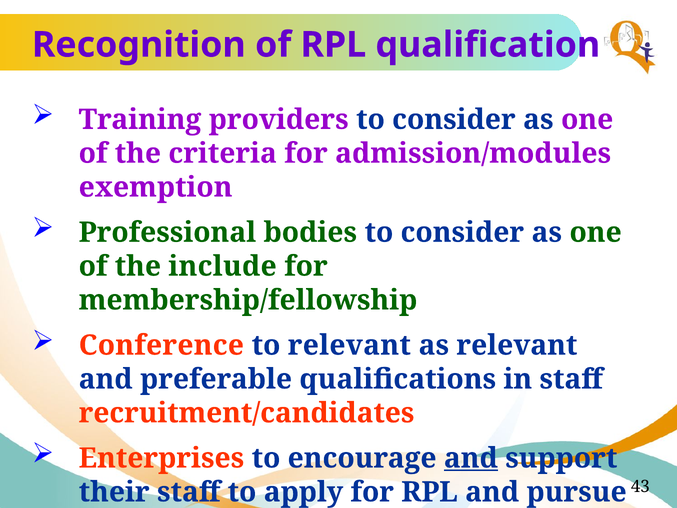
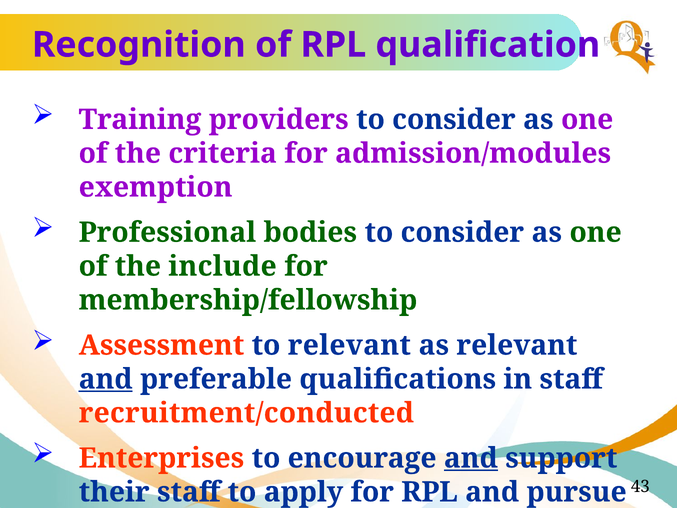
Conference: Conference -> Assessment (161, 345)
and underline: none -> present (106, 379)
recruitment/candidates: recruitment/candidates -> recruitment/conducted (246, 413)
